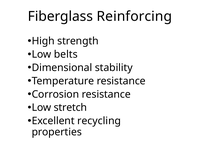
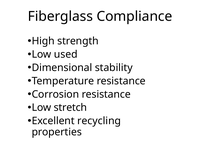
Reinforcing: Reinforcing -> Compliance (134, 16)
belts: belts -> used (66, 54)
